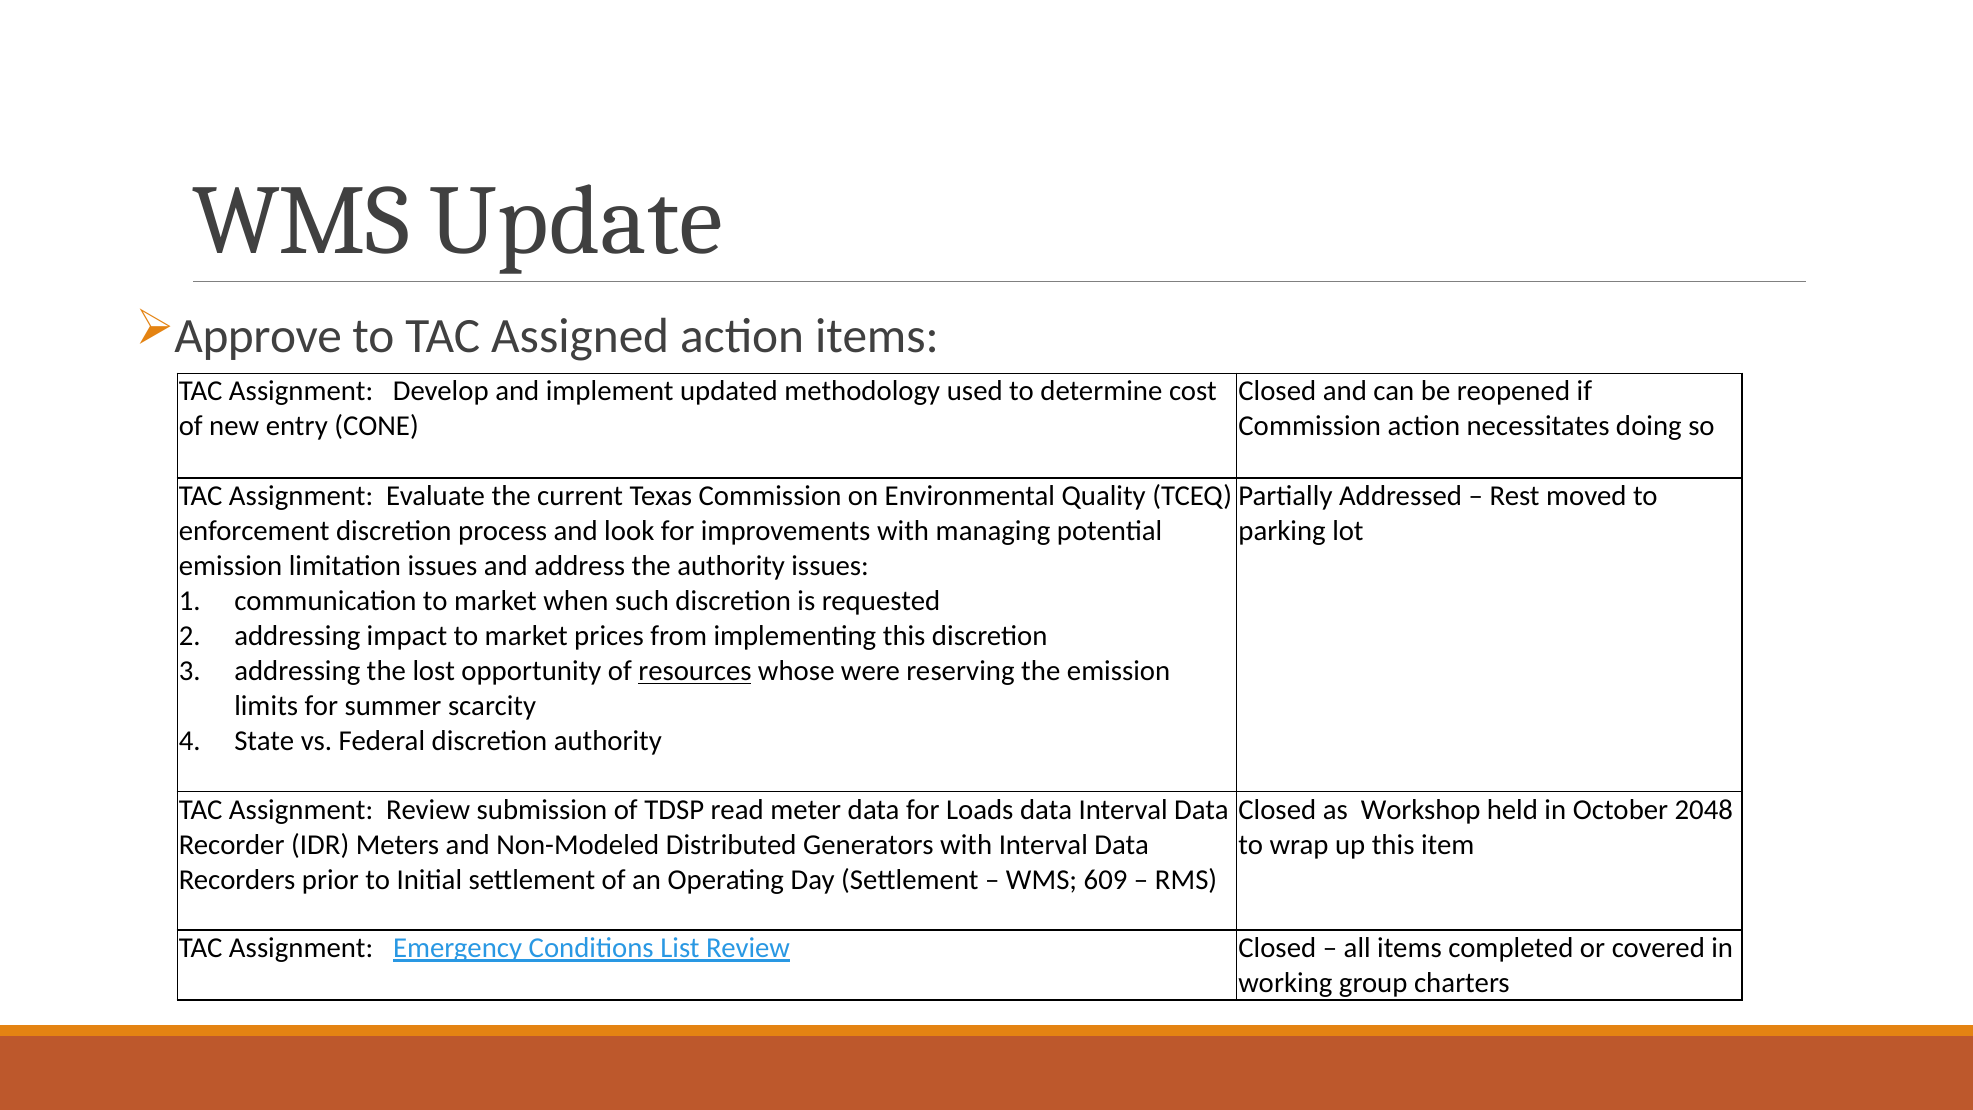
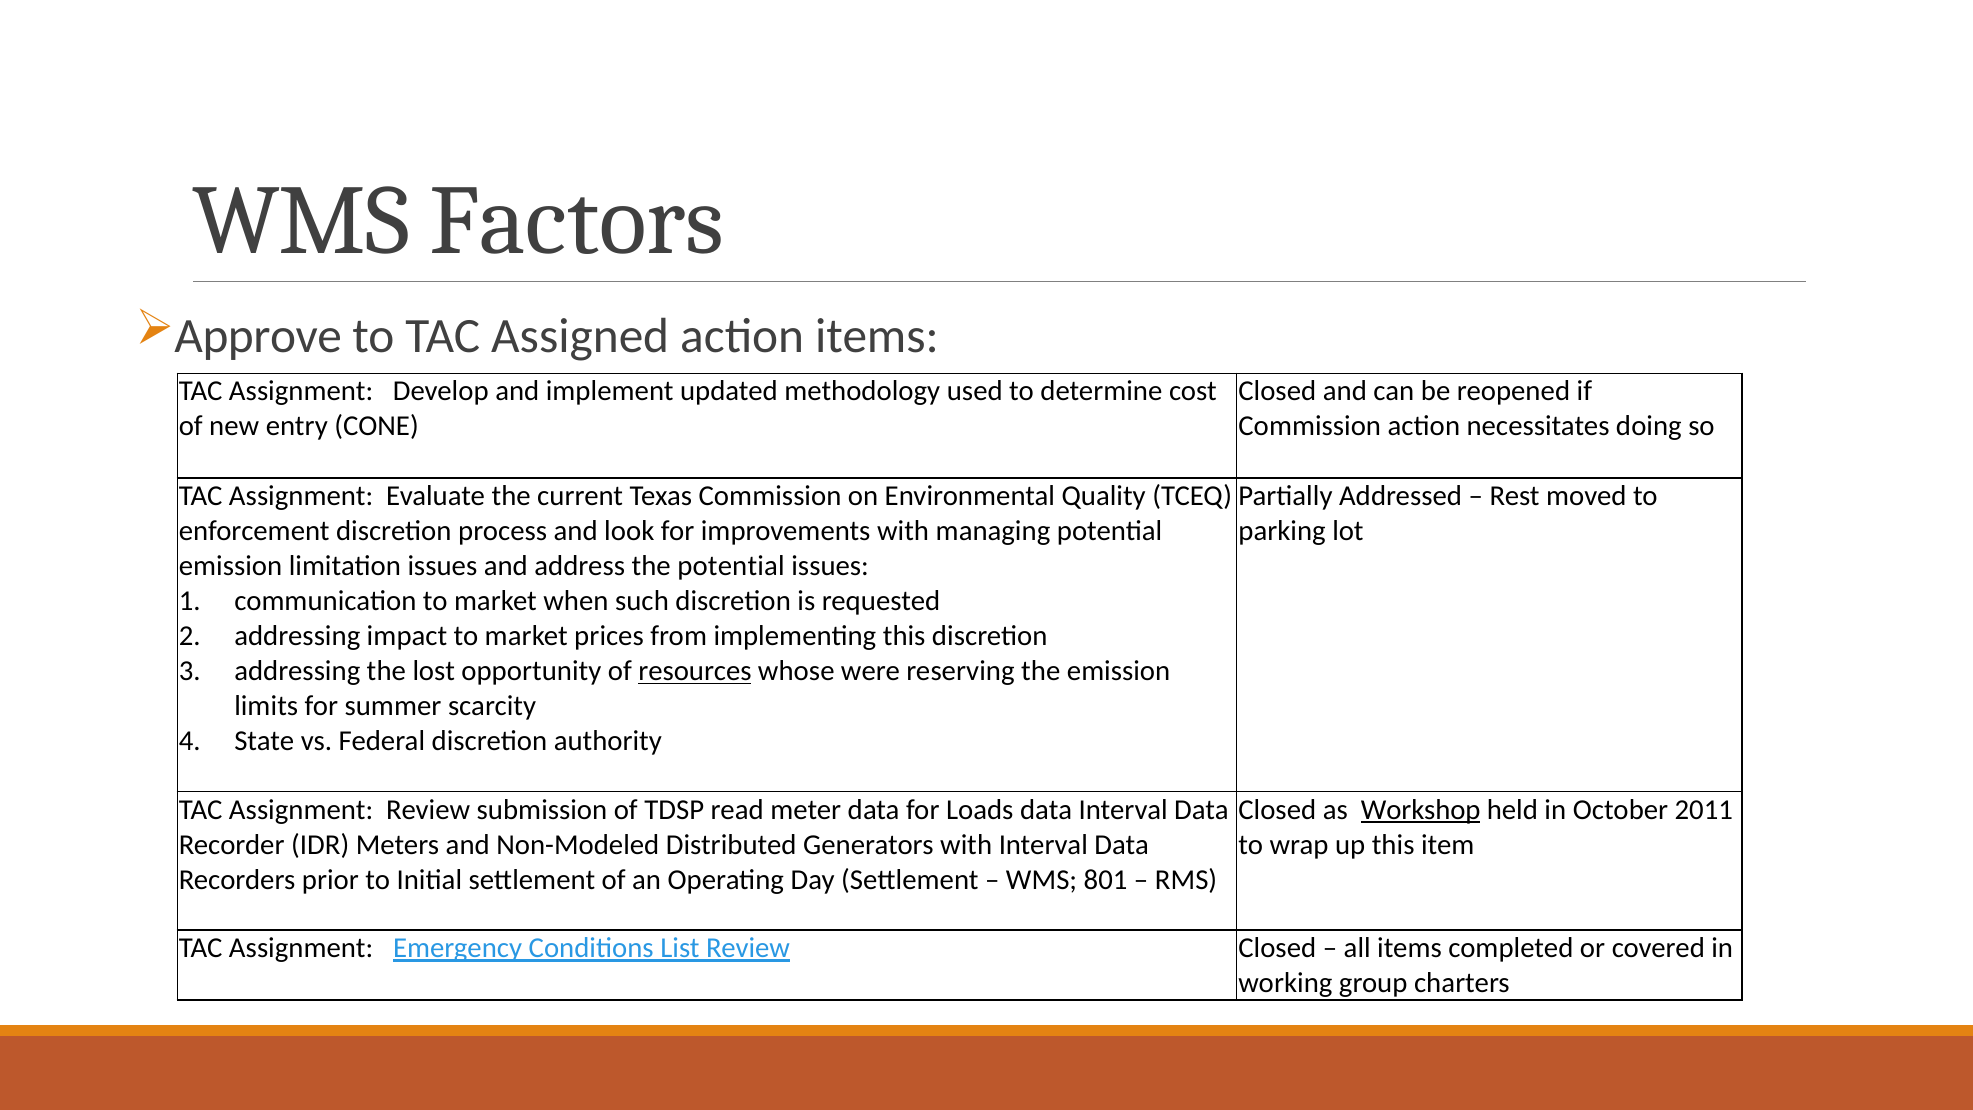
Update: Update -> Factors (577, 221)
the authority: authority -> potential (731, 566)
Workshop underline: none -> present (1421, 809)
2048: 2048 -> 2011 (1704, 809)
609: 609 -> 801 (1106, 879)
